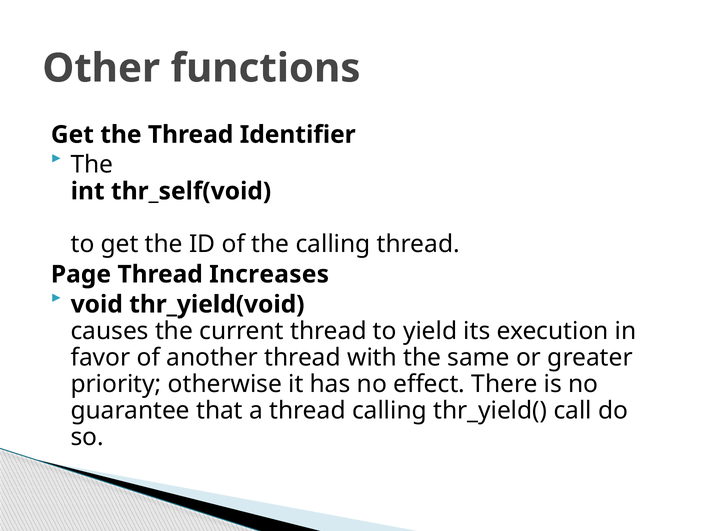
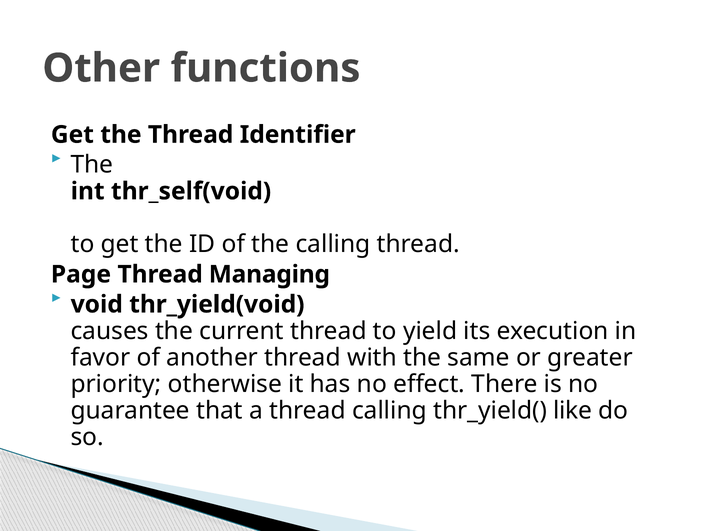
Increases: Increases -> Managing (269, 274)
call: call -> like (573, 411)
